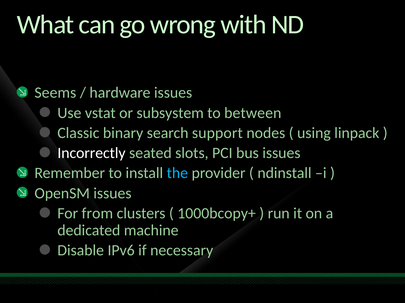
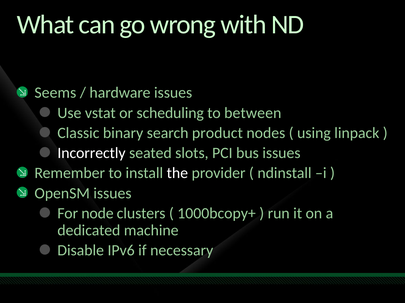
subsystem: subsystem -> scheduling (170, 113)
support: support -> product (217, 133)
the colour: light blue -> white (177, 174)
from: from -> node (97, 214)
